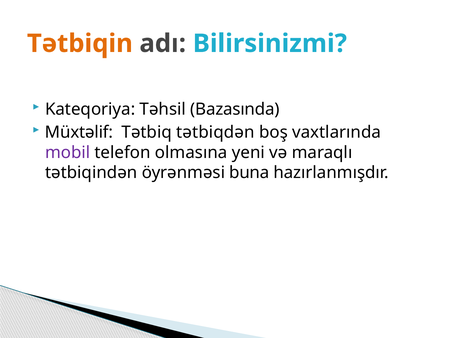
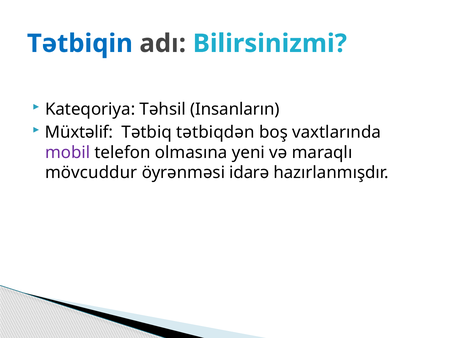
Tətbiqin colour: orange -> blue (80, 44)
Bazasında: Bazasında -> Insanların (235, 109)
tətbiqindən: tətbiqindən -> mövcuddur (91, 173)
buna: buna -> idarə (249, 173)
